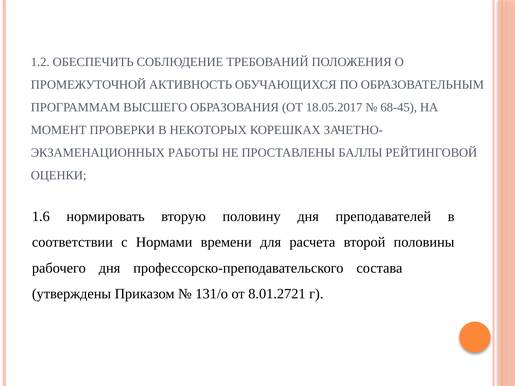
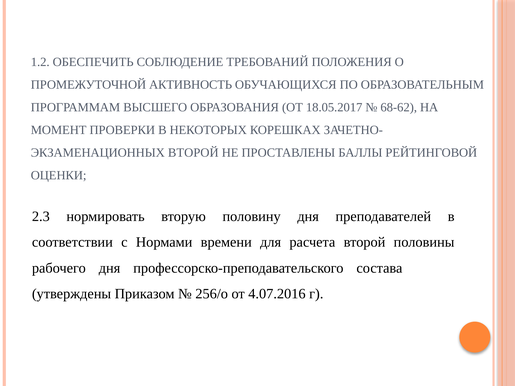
68-45: 68-45 -> 68-62 (399, 107)
РАБОТЫ: РАБОТЫ -> ВТОРОЙ (193, 153)
1.6: 1.6 -> 2.3 (41, 217)
131/о: 131/о -> 256/о (212, 294)
8.01.2721: 8.01.2721 -> 4.07.2016 (277, 294)
